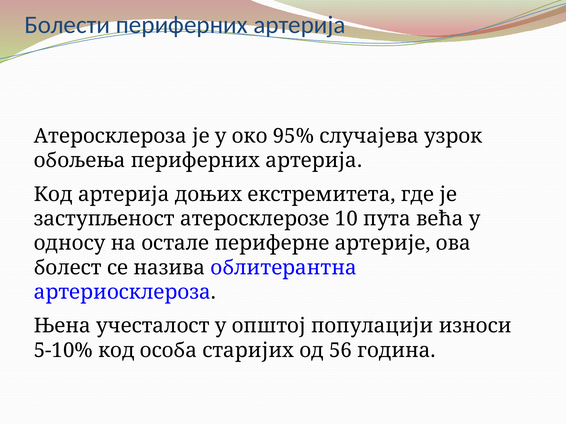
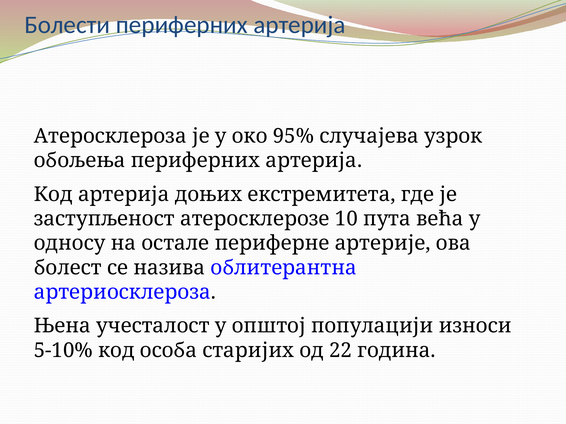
56: 56 -> 22 (341, 351)
